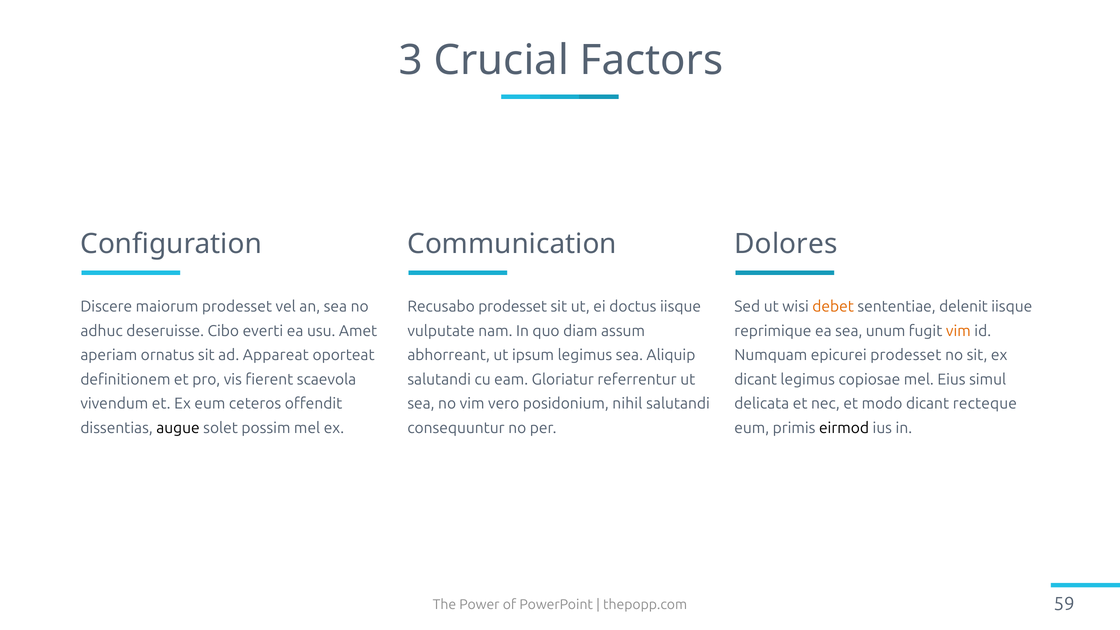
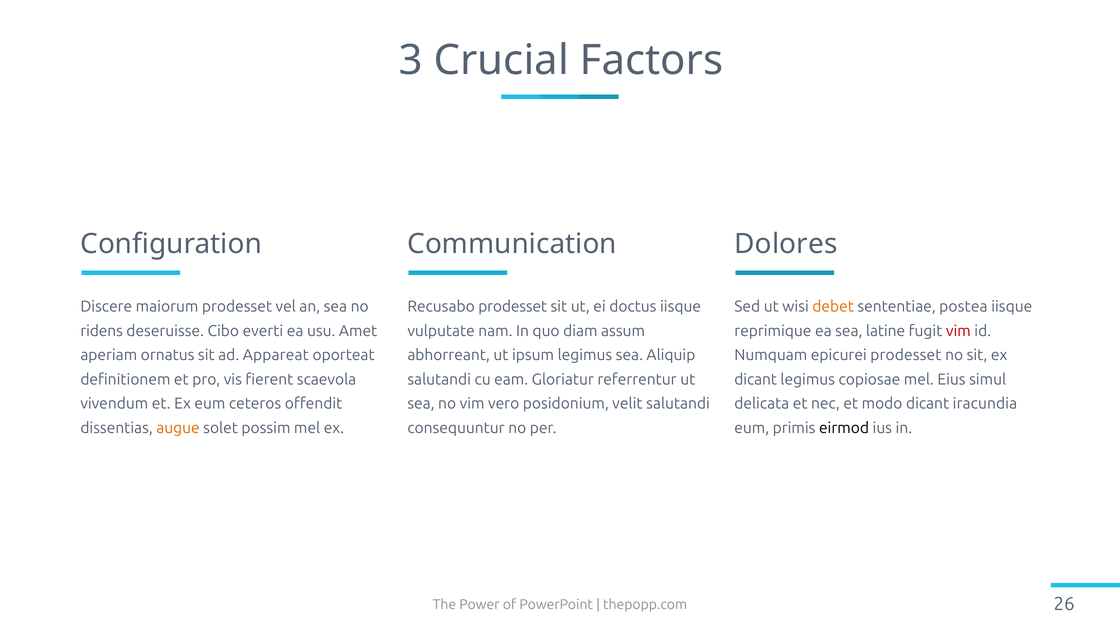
delenit: delenit -> postea (963, 307)
adhuc: adhuc -> ridens (102, 331)
unum: unum -> latine (886, 331)
vim colour: orange -> red (958, 331)
nihil: nihil -> velit (627, 404)
recteque: recteque -> iracundia (985, 404)
augue colour: black -> orange (178, 428)
59: 59 -> 26 (1064, 604)
